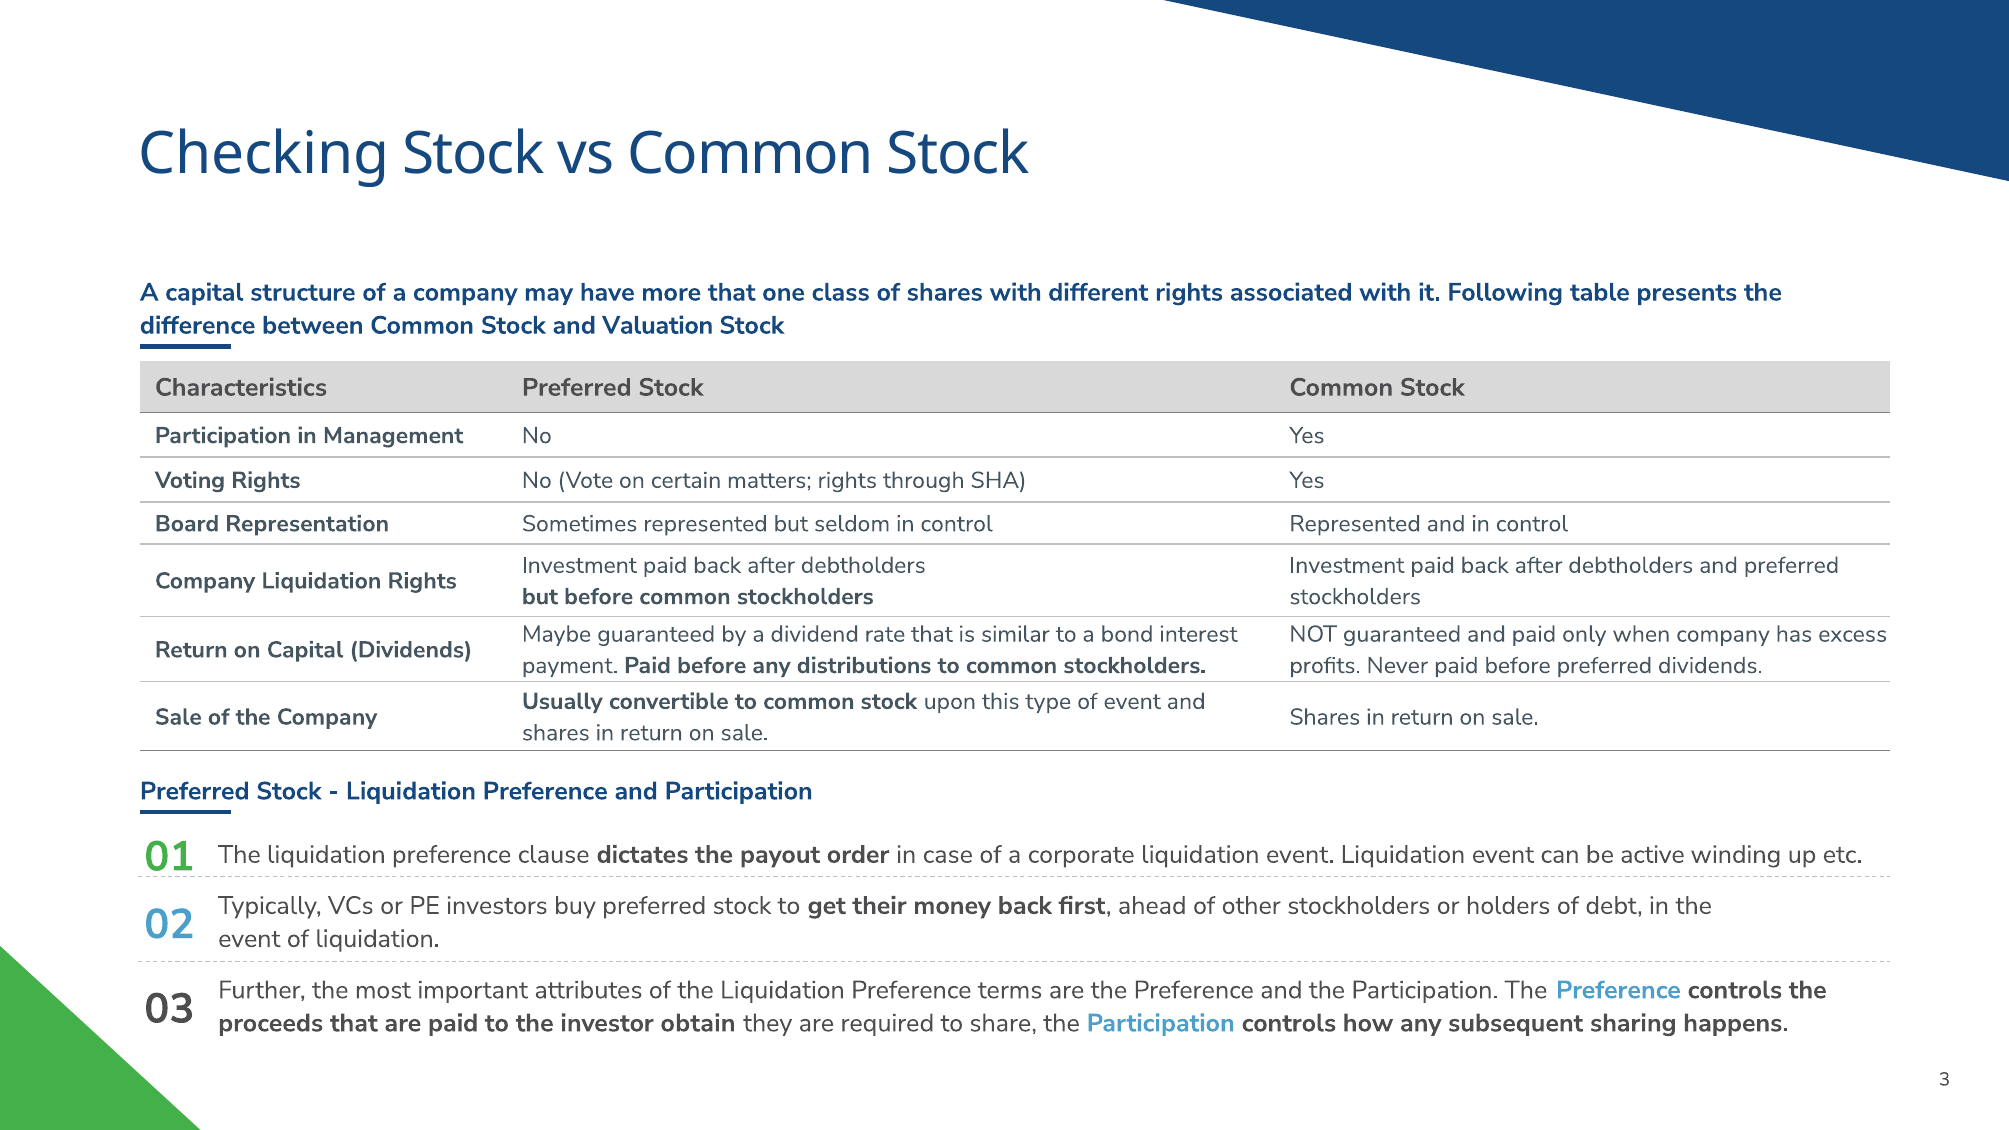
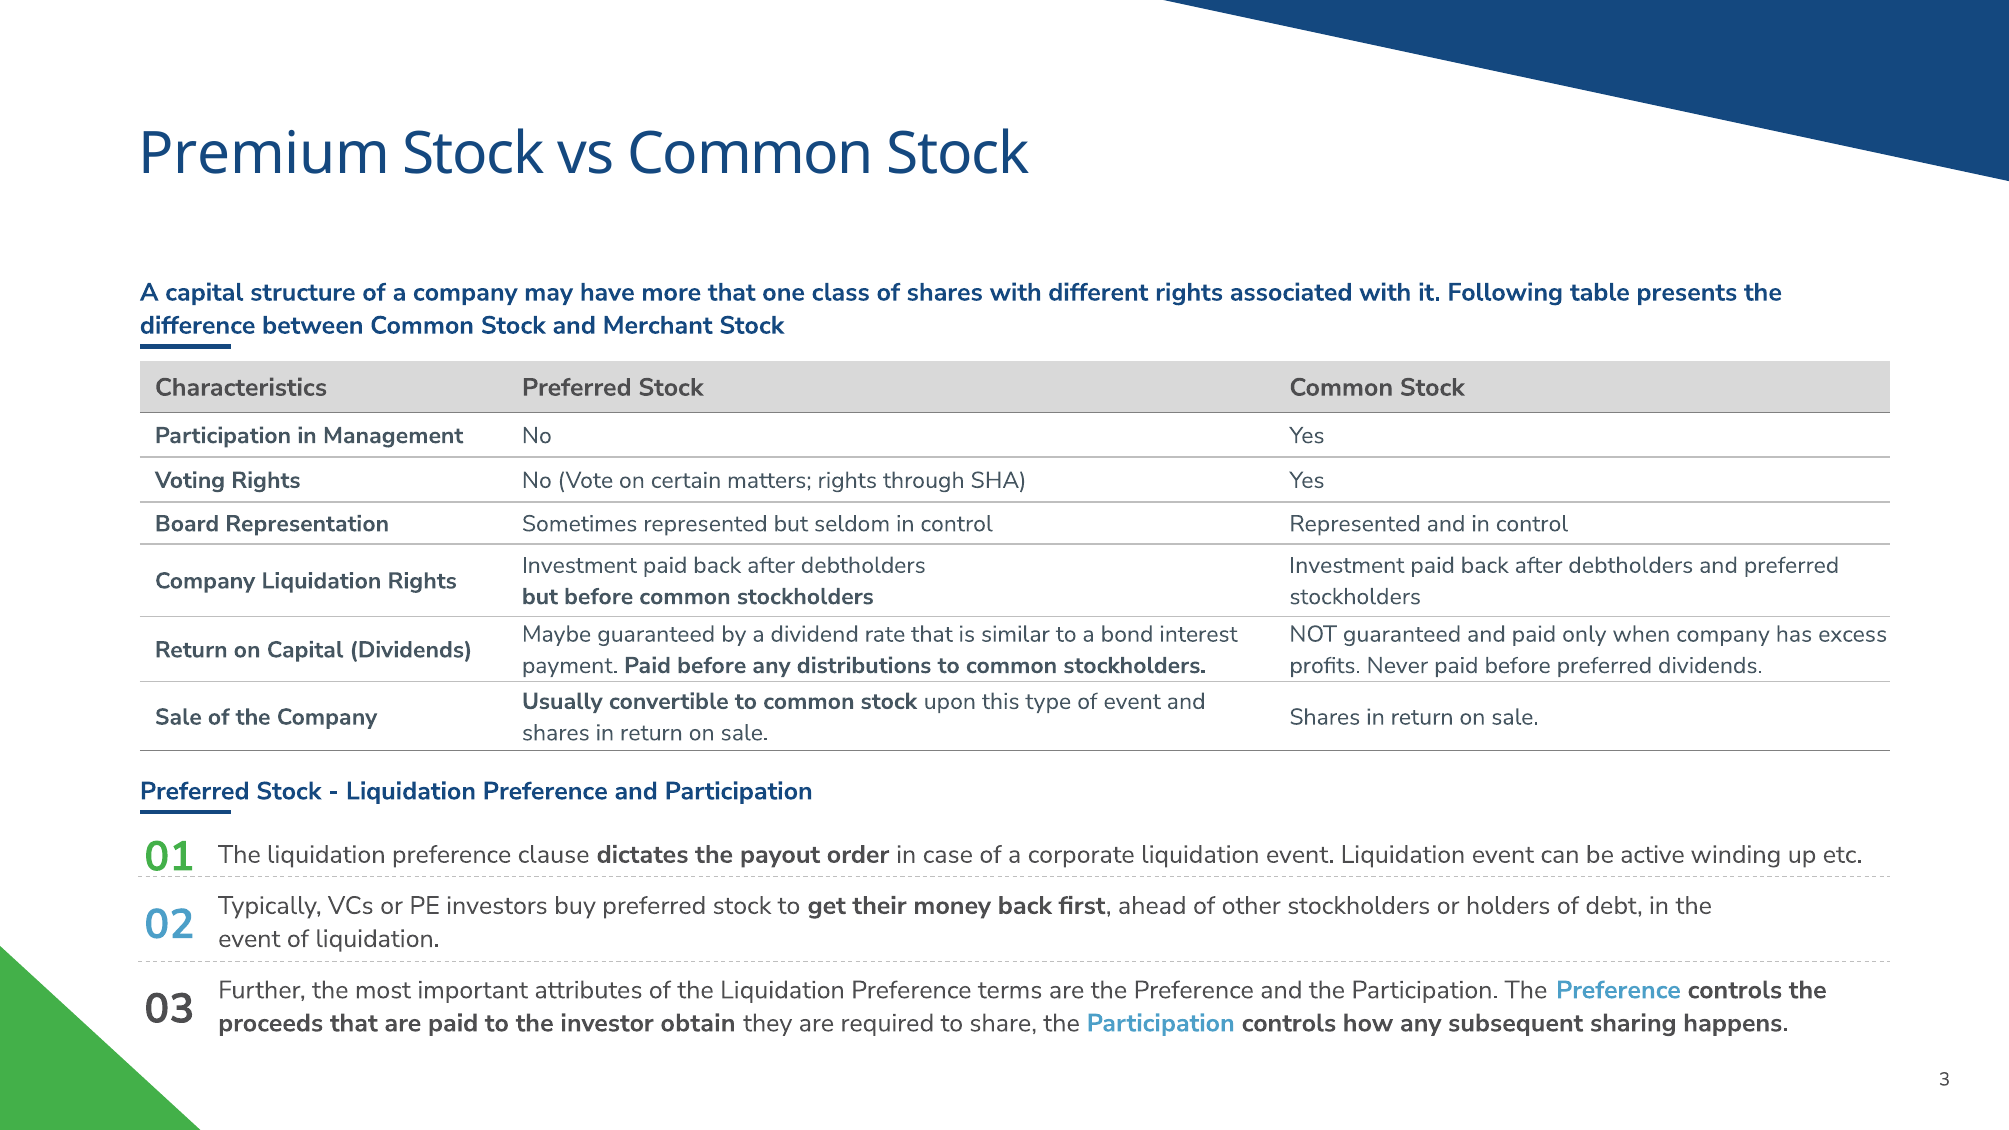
Checking: Checking -> Premium (264, 154)
Valuation: Valuation -> Merchant (658, 325)
